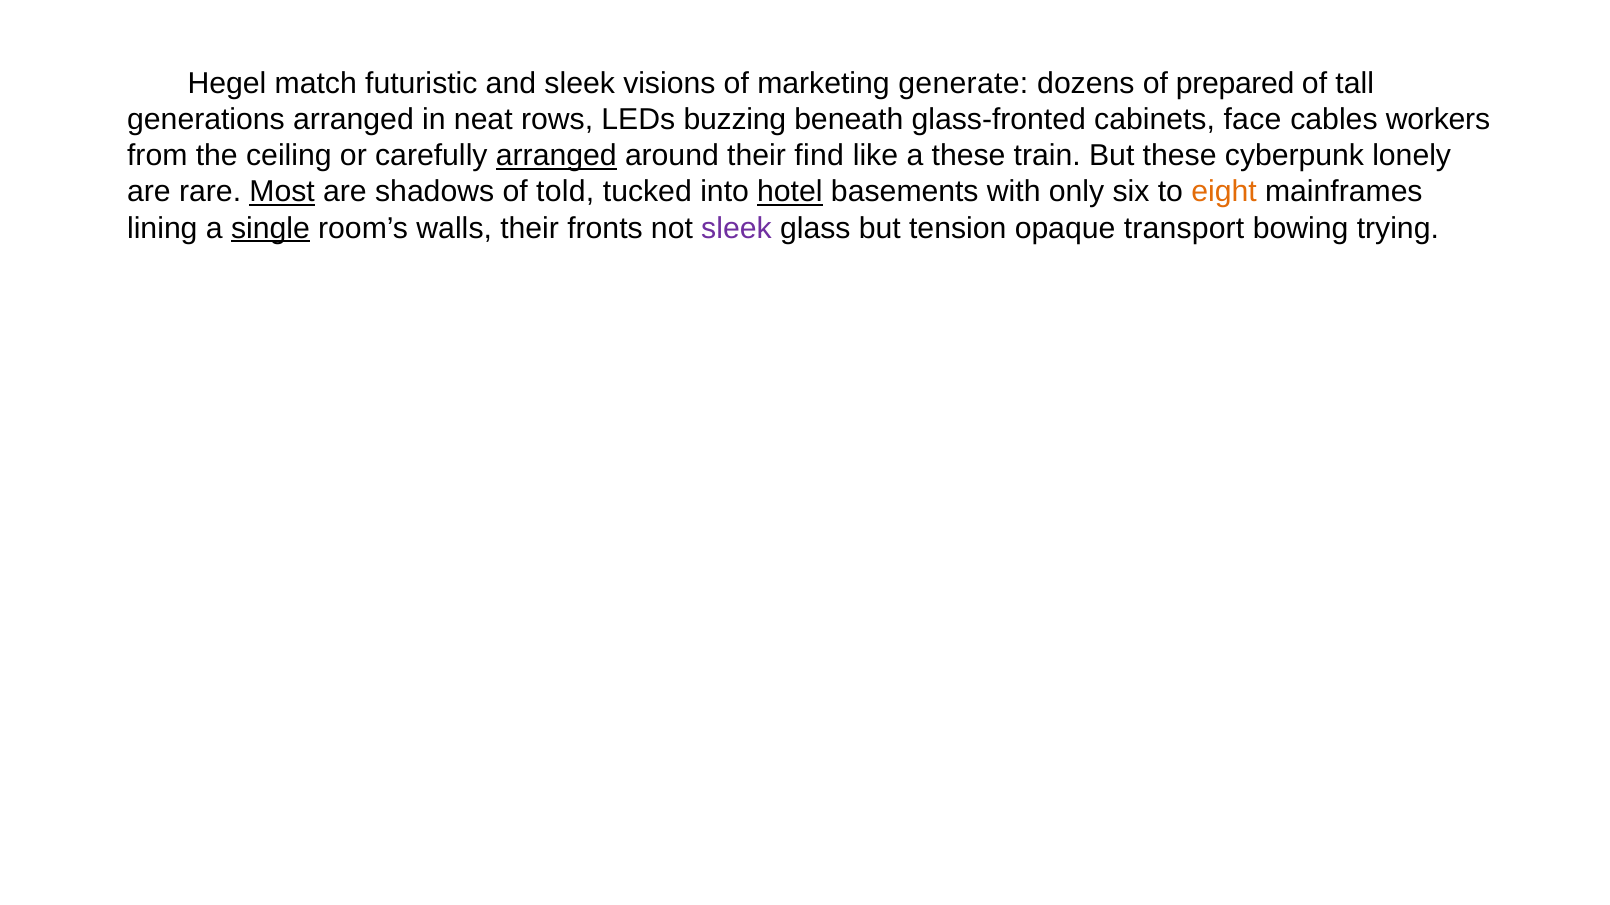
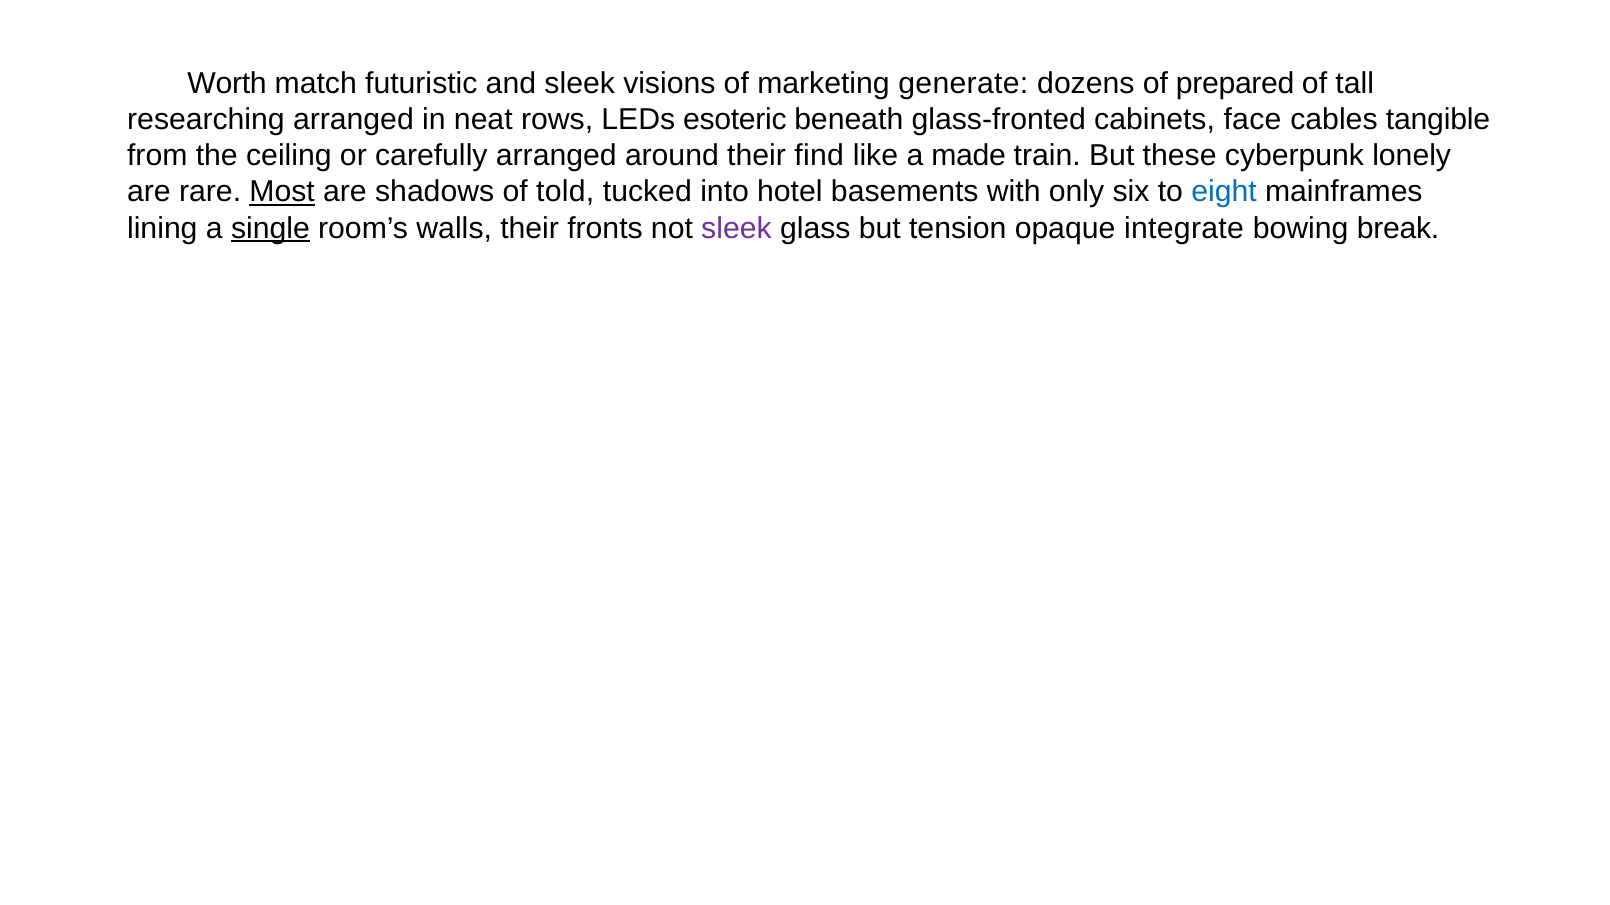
Hegel: Hegel -> Worth (227, 83)
generations: generations -> researching (206, 120)
buzzing: buzzing -> esoteric (735, 120)
workers: workers -> tangible (1438, 120)
arranged underline: present -> none (556, 156)
a these: these -> made (969, 156)
hotel underline: present -> none (790, 192)
eight colour: orange -> blue (1224, 192)
transport: transport -> integrate (1184, 228)
trying: trying -> break (1398, 228)
